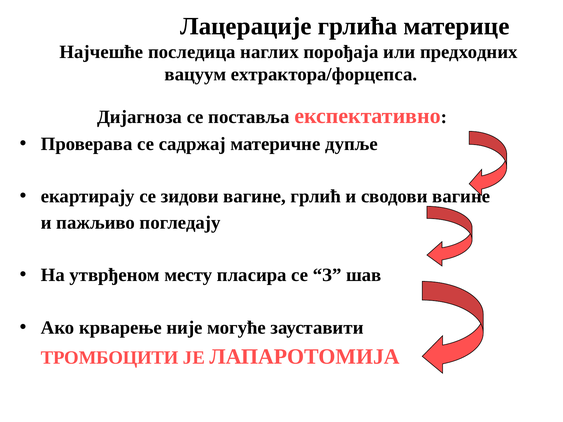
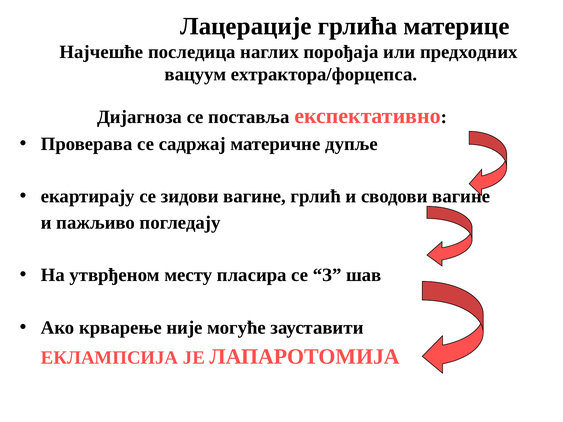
ТРОМБОЦИТИ: ТРОМБОЦИТИ -> ЕКЛАМПСИЈА (110, 358)
